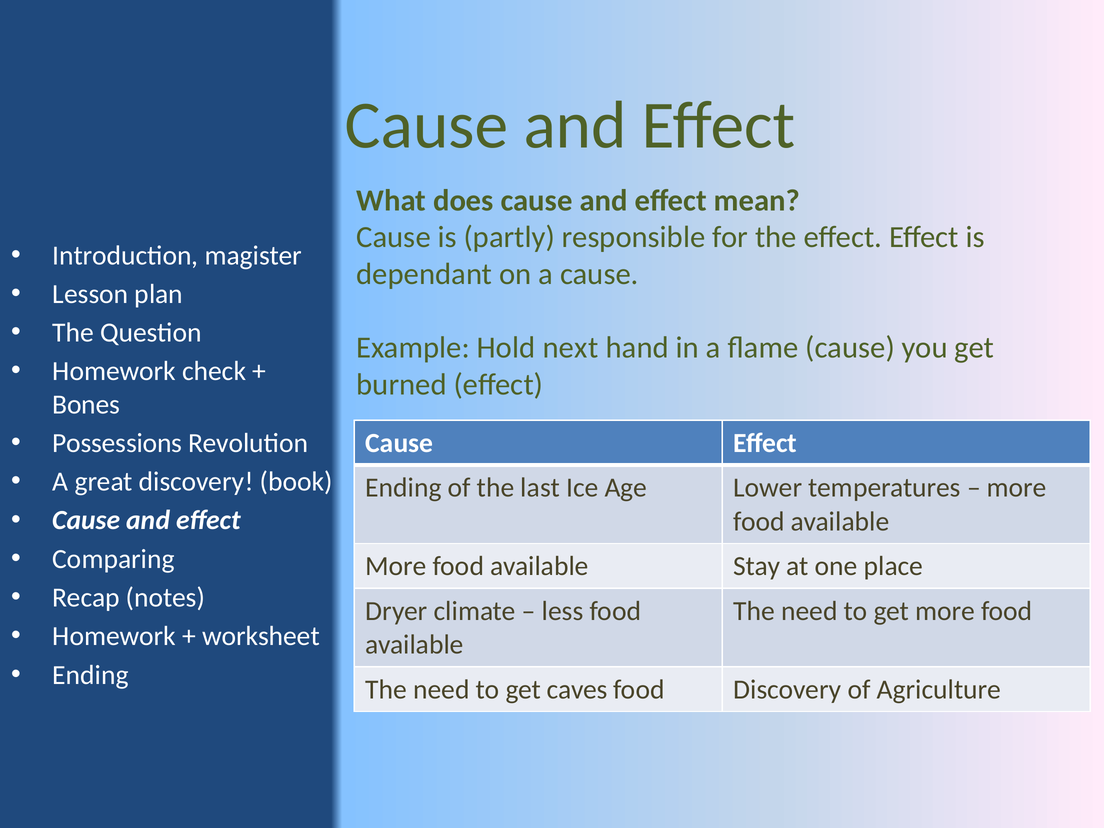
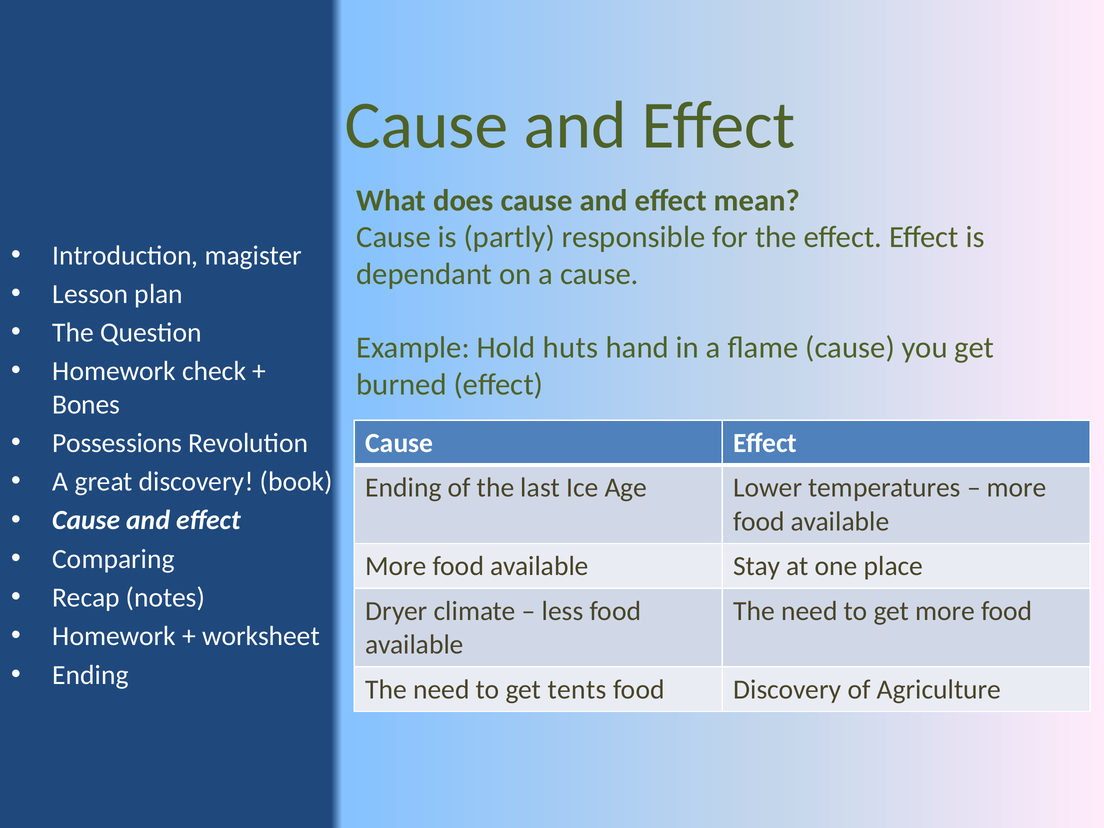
next: next -> huts (570, 348)
caves: caves -> tents (577, 689)
